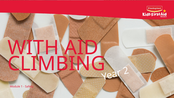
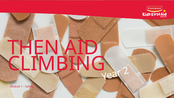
WITH: WITH -> THEN (33, 48)
